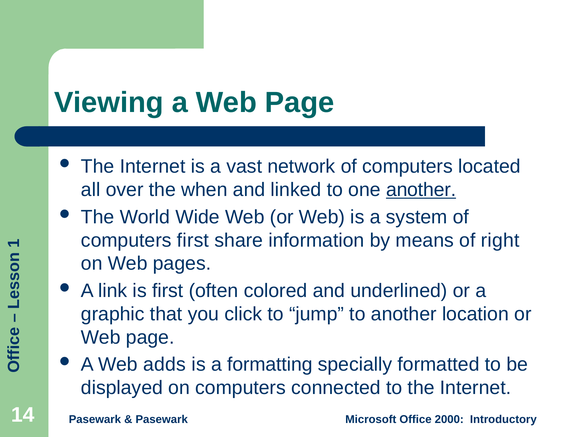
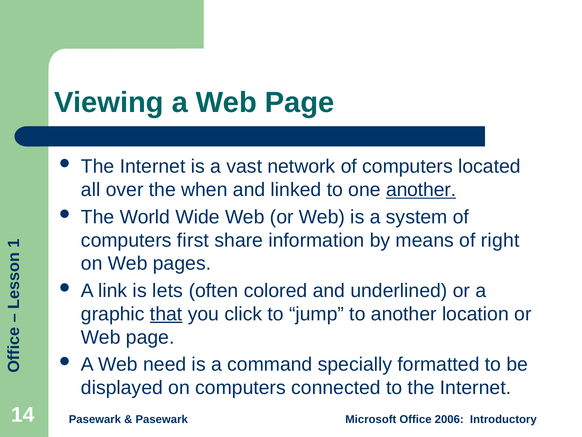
is first: first -> lets (168, 290)
that underline: none -> present (166, 314)
adds: adds -> need (165, 364)
formatting: formatting -> command (270, 364)
2000: 2000 -> 2006 (449, 419)
